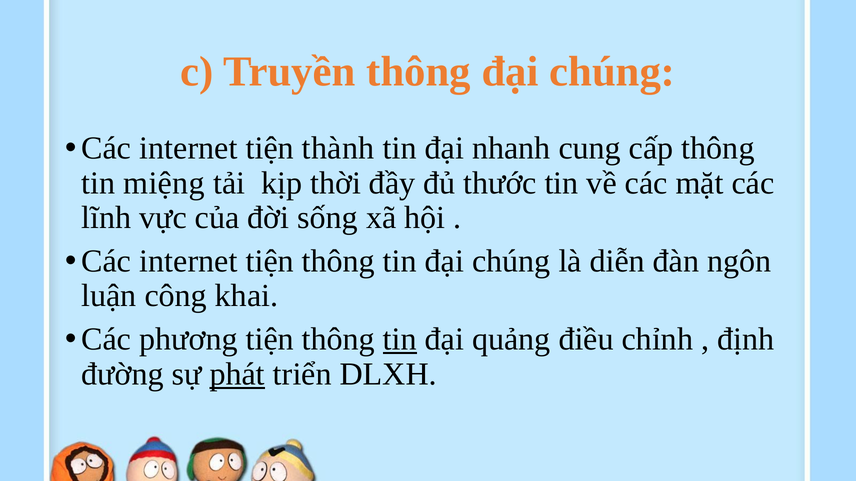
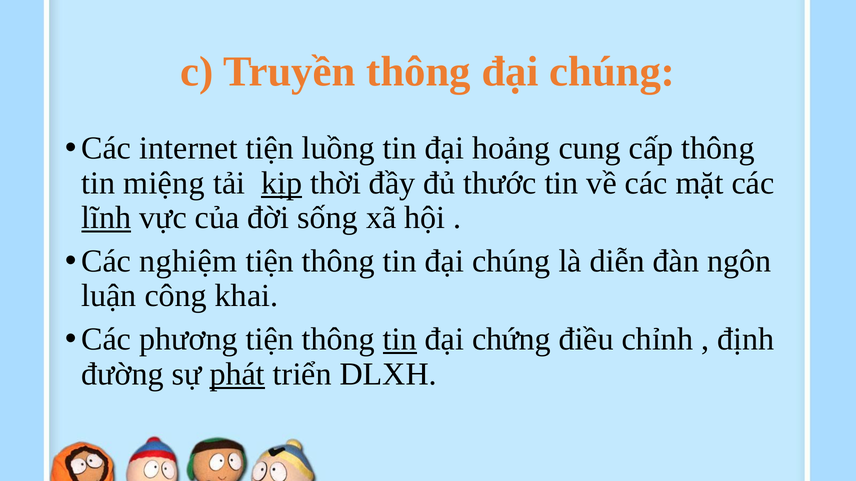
thành: thành -> luồng (338, 149)
nhanh: nhanh -> hoảng (511, 149)
kịp underline: none -> present (282, 183)
lĩnh underline: none -> present (106, 218)
internet: internet -> nghiệm (188, 261)
quảng: quảng -> chứng (511, 340)
